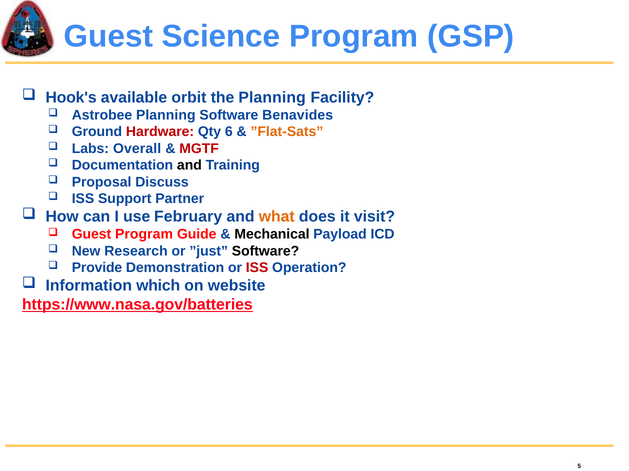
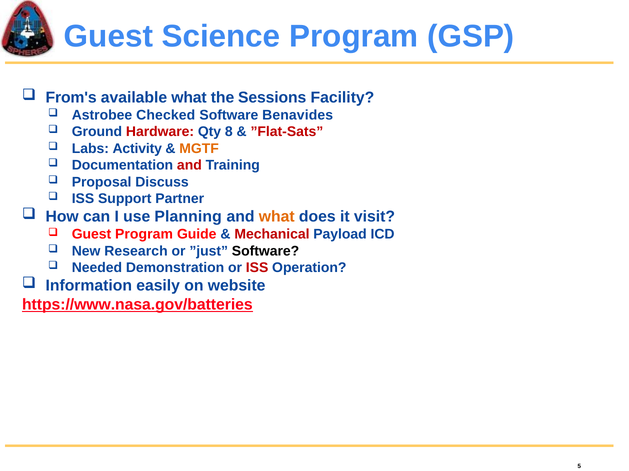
Hook's: Hook's -> From's (71, 98)
available orbit: orbit -> what (189, 98)
the Planning: Planning -> Sessions (272, 98)
Astrobee Planning: Planning -> Checked (166, 115)
6: 6 -> 8 (229, 132)
”Flat-Sats colour: orange -> red (287, 132)
Overall: Overall -> Activity (137, 149)
MGTF colour: red -> orange (199, 149)
and colour: black -> red (189, 166)
February: February -> Planning (188, 217)
Mechanical colour: black -> red (272, 235)
Provide: Provide -> Needed (97, 268)
which: which -> easily (158, 286)
